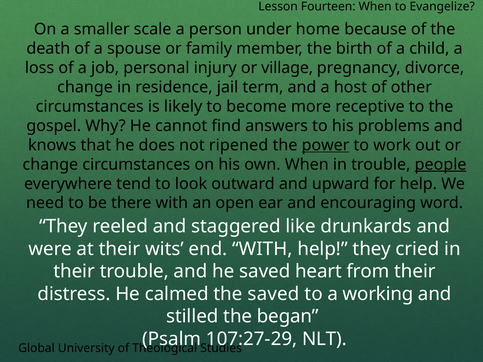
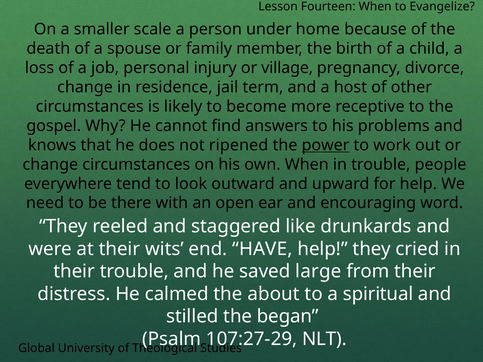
people underline: present -> none (441, 164)
end WITH: WITH -> HAVE (262, 249)
heart: heart -> large (318, 272)
the saved: saved -> about (274, 294)
working: working -> spiritual (378, 294)
